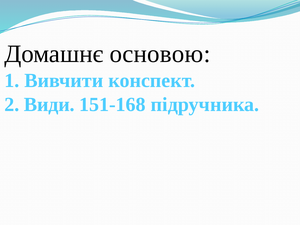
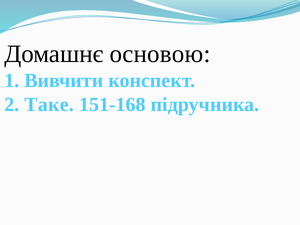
Види: Види -> Таке (49, 104)
